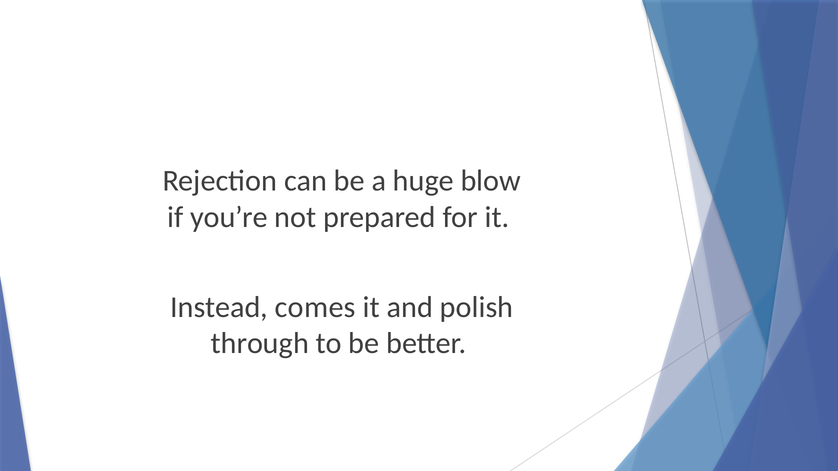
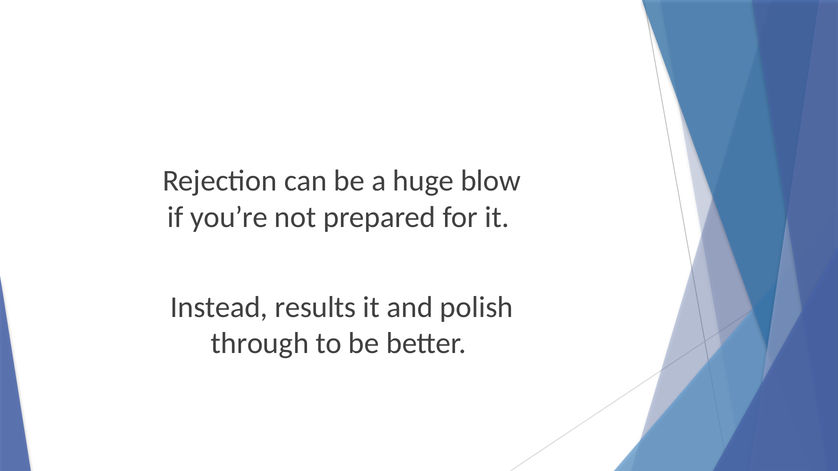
comes: comes -> results (315, 307)
